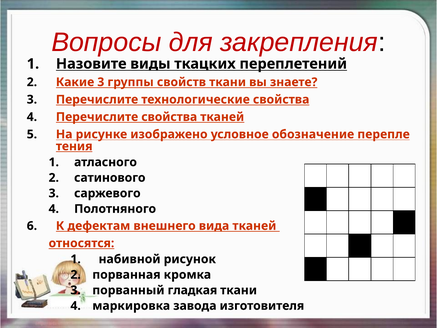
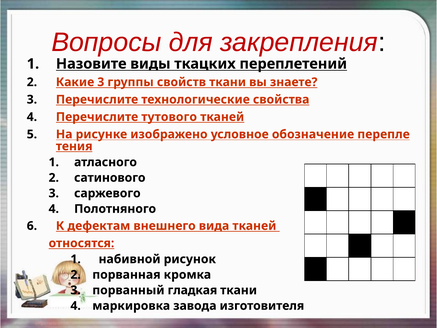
Перечислите свойства: свойства -> тутового (169, 117)
